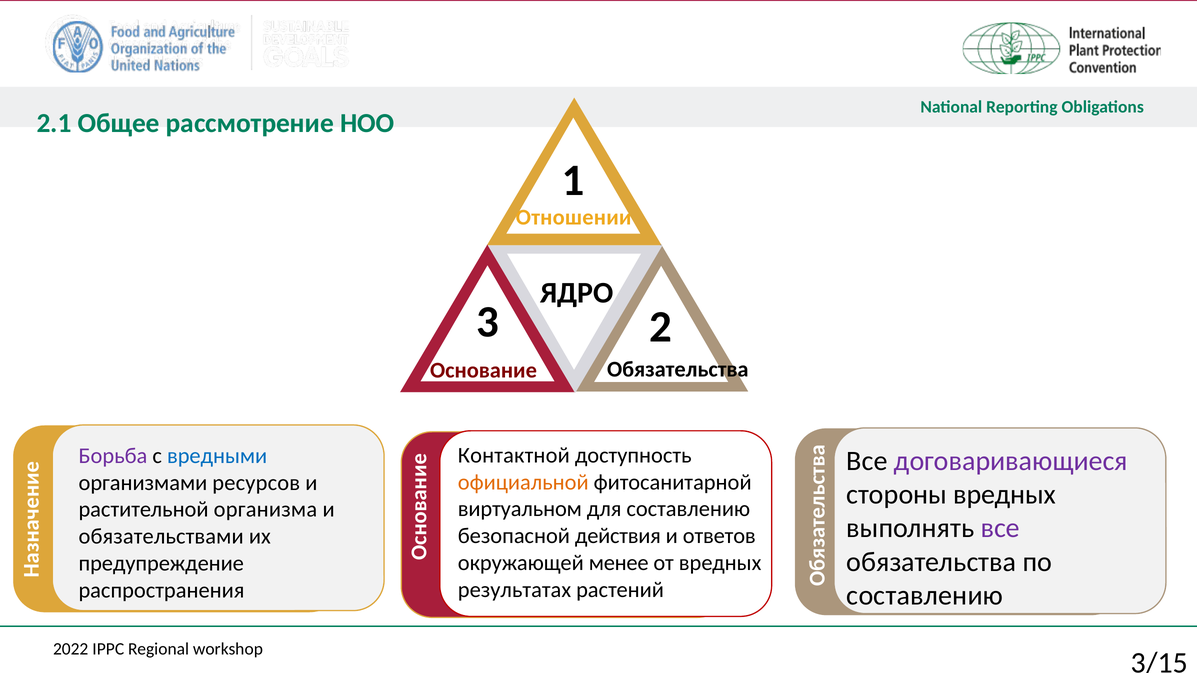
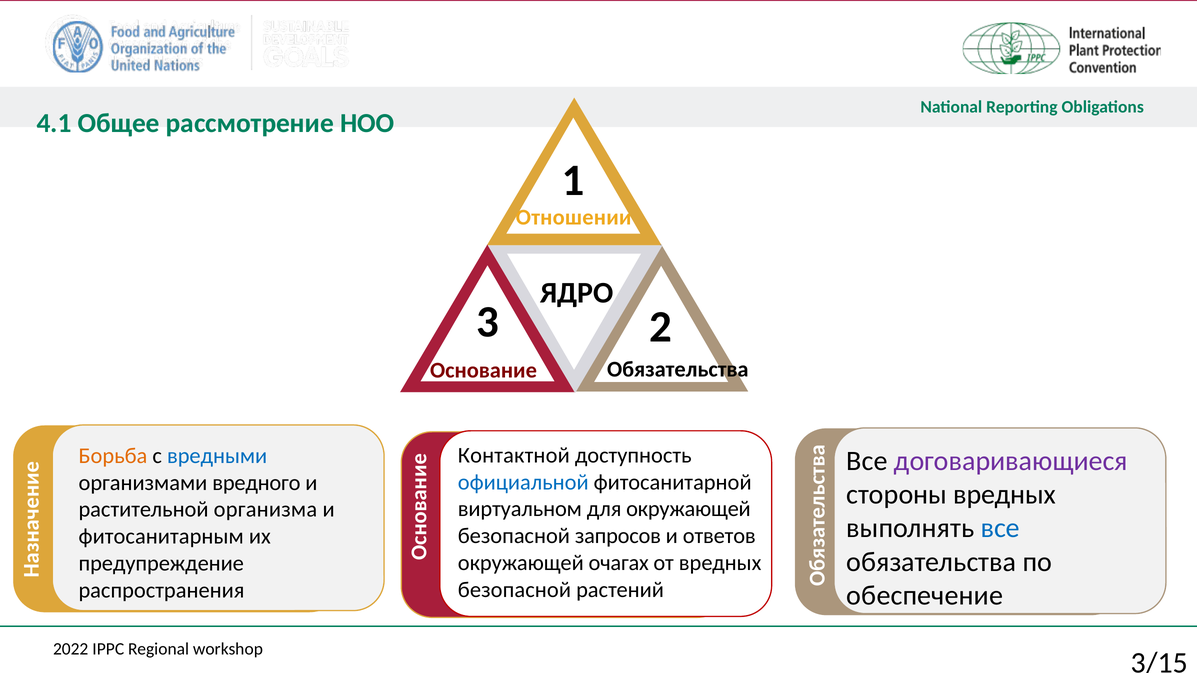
2.1: 2.1 -> 4.1 (54, 123)
Борьба colour: purple -> orange (113, 456)
официальной colour: orange -> blue (523, 482)
ресурсов: ресурсов -> вредного (256, 483)
для составлению: составлению -> окружающей (688, 509)
все colour: purple -> blue (1000, 528)
действия: действия -> запросов (618, 536)
обязательствами: обязательствами -> фитосанитарным (161, 537)
менее: менее -> очагах (619, 563)
результатах: результатах -> безопасной (514, 590)
составлению: составлению -> обеспечение (925, 596)
